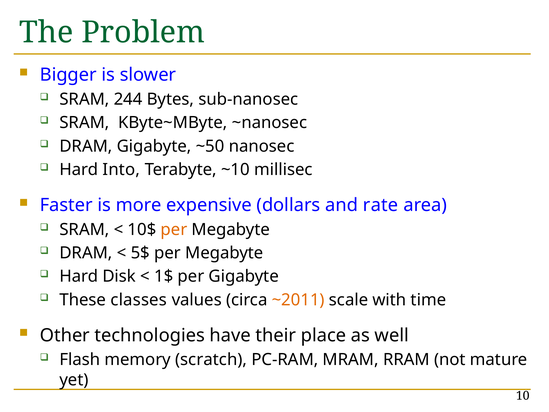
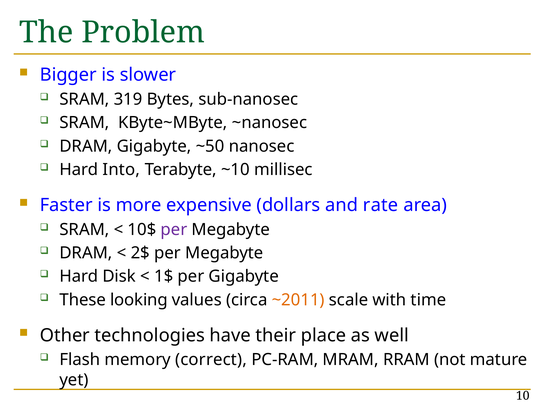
244: 244 -> 319 (128, 99)
per colour: orange -> purple (174, 229)
5$: 5$ -> 2$ (140, 253)
classes: classes -> looking (139, 300)
scratch: scratch -> correct (211, 360)
